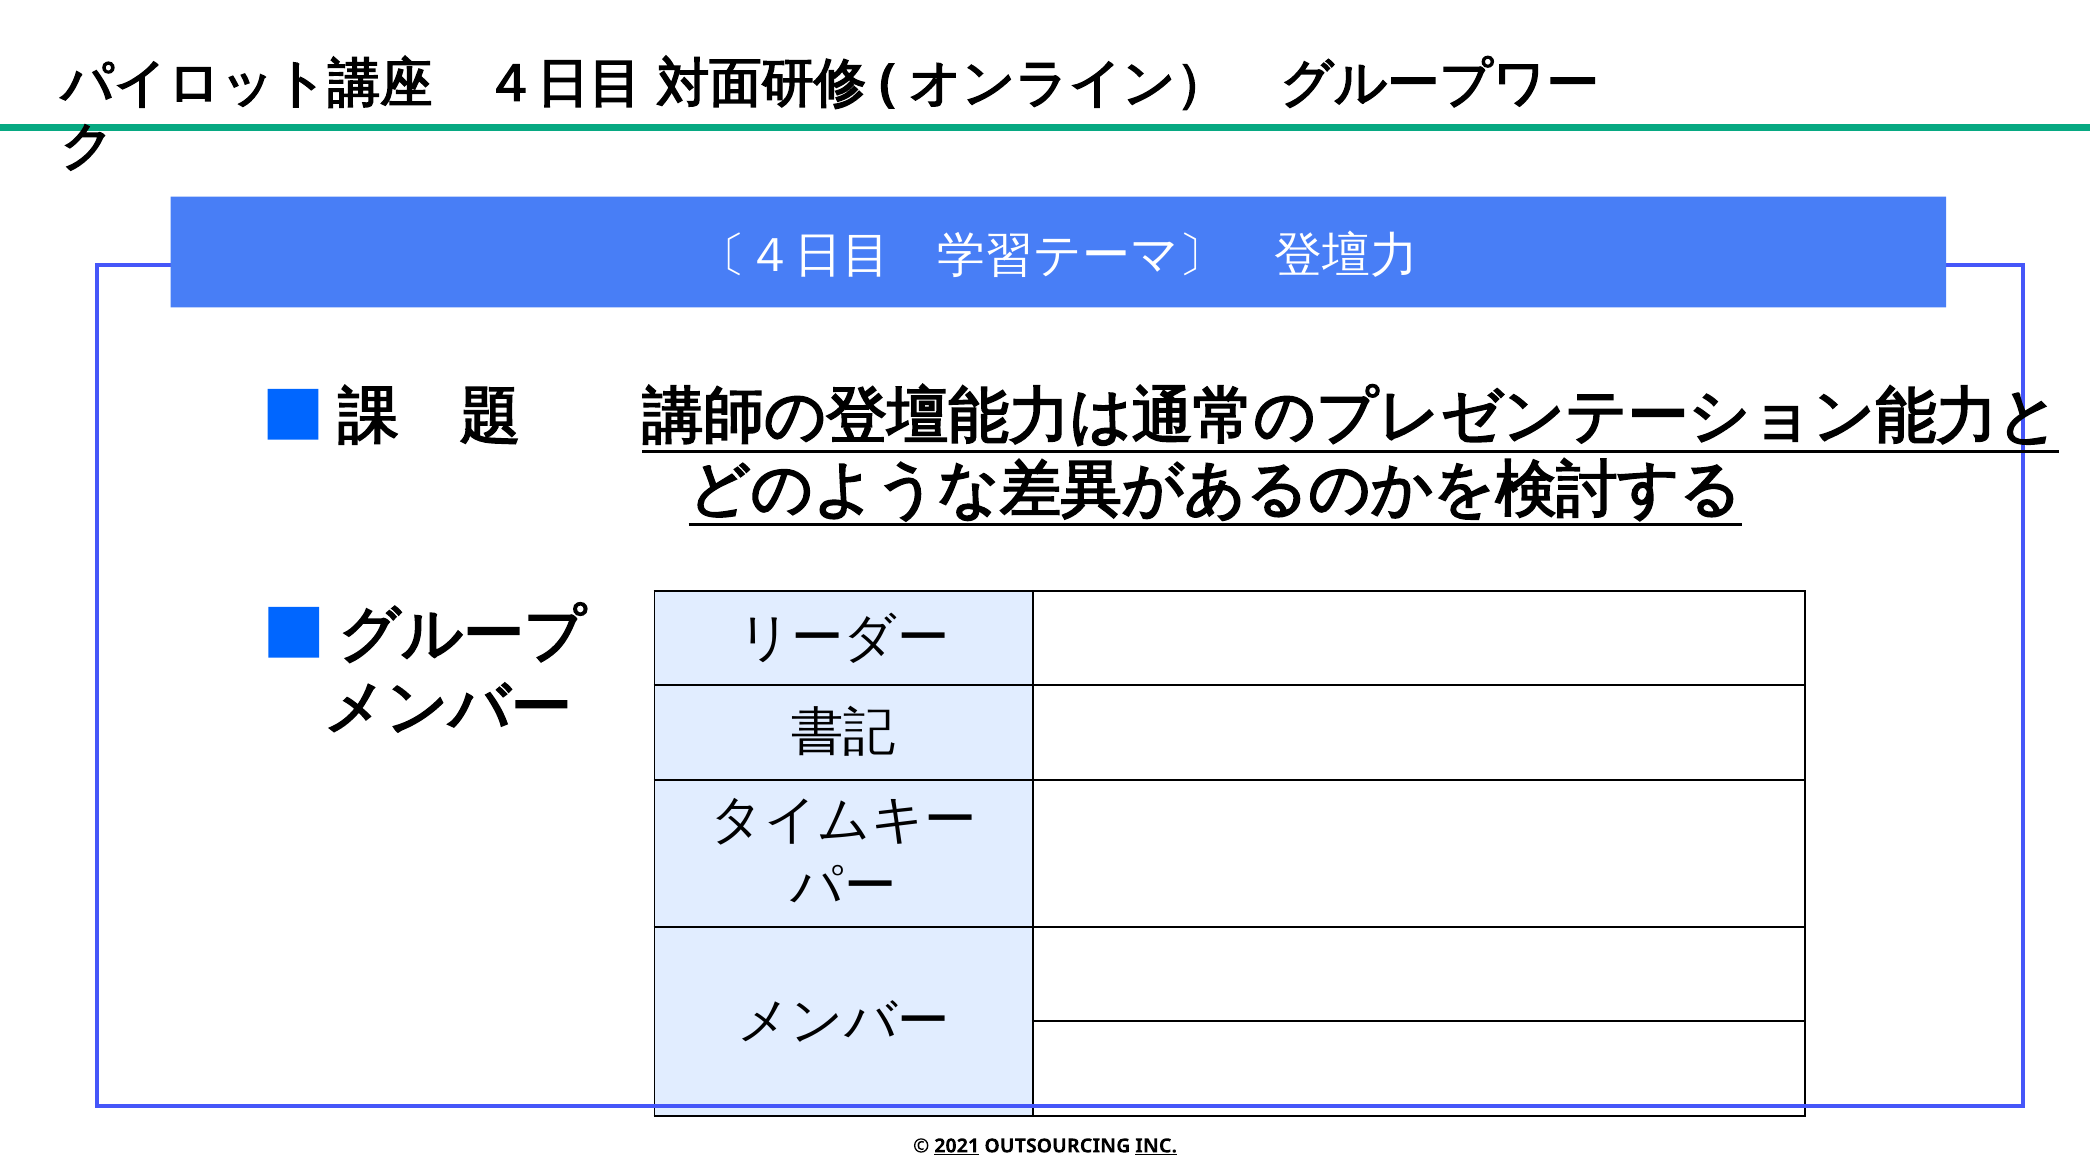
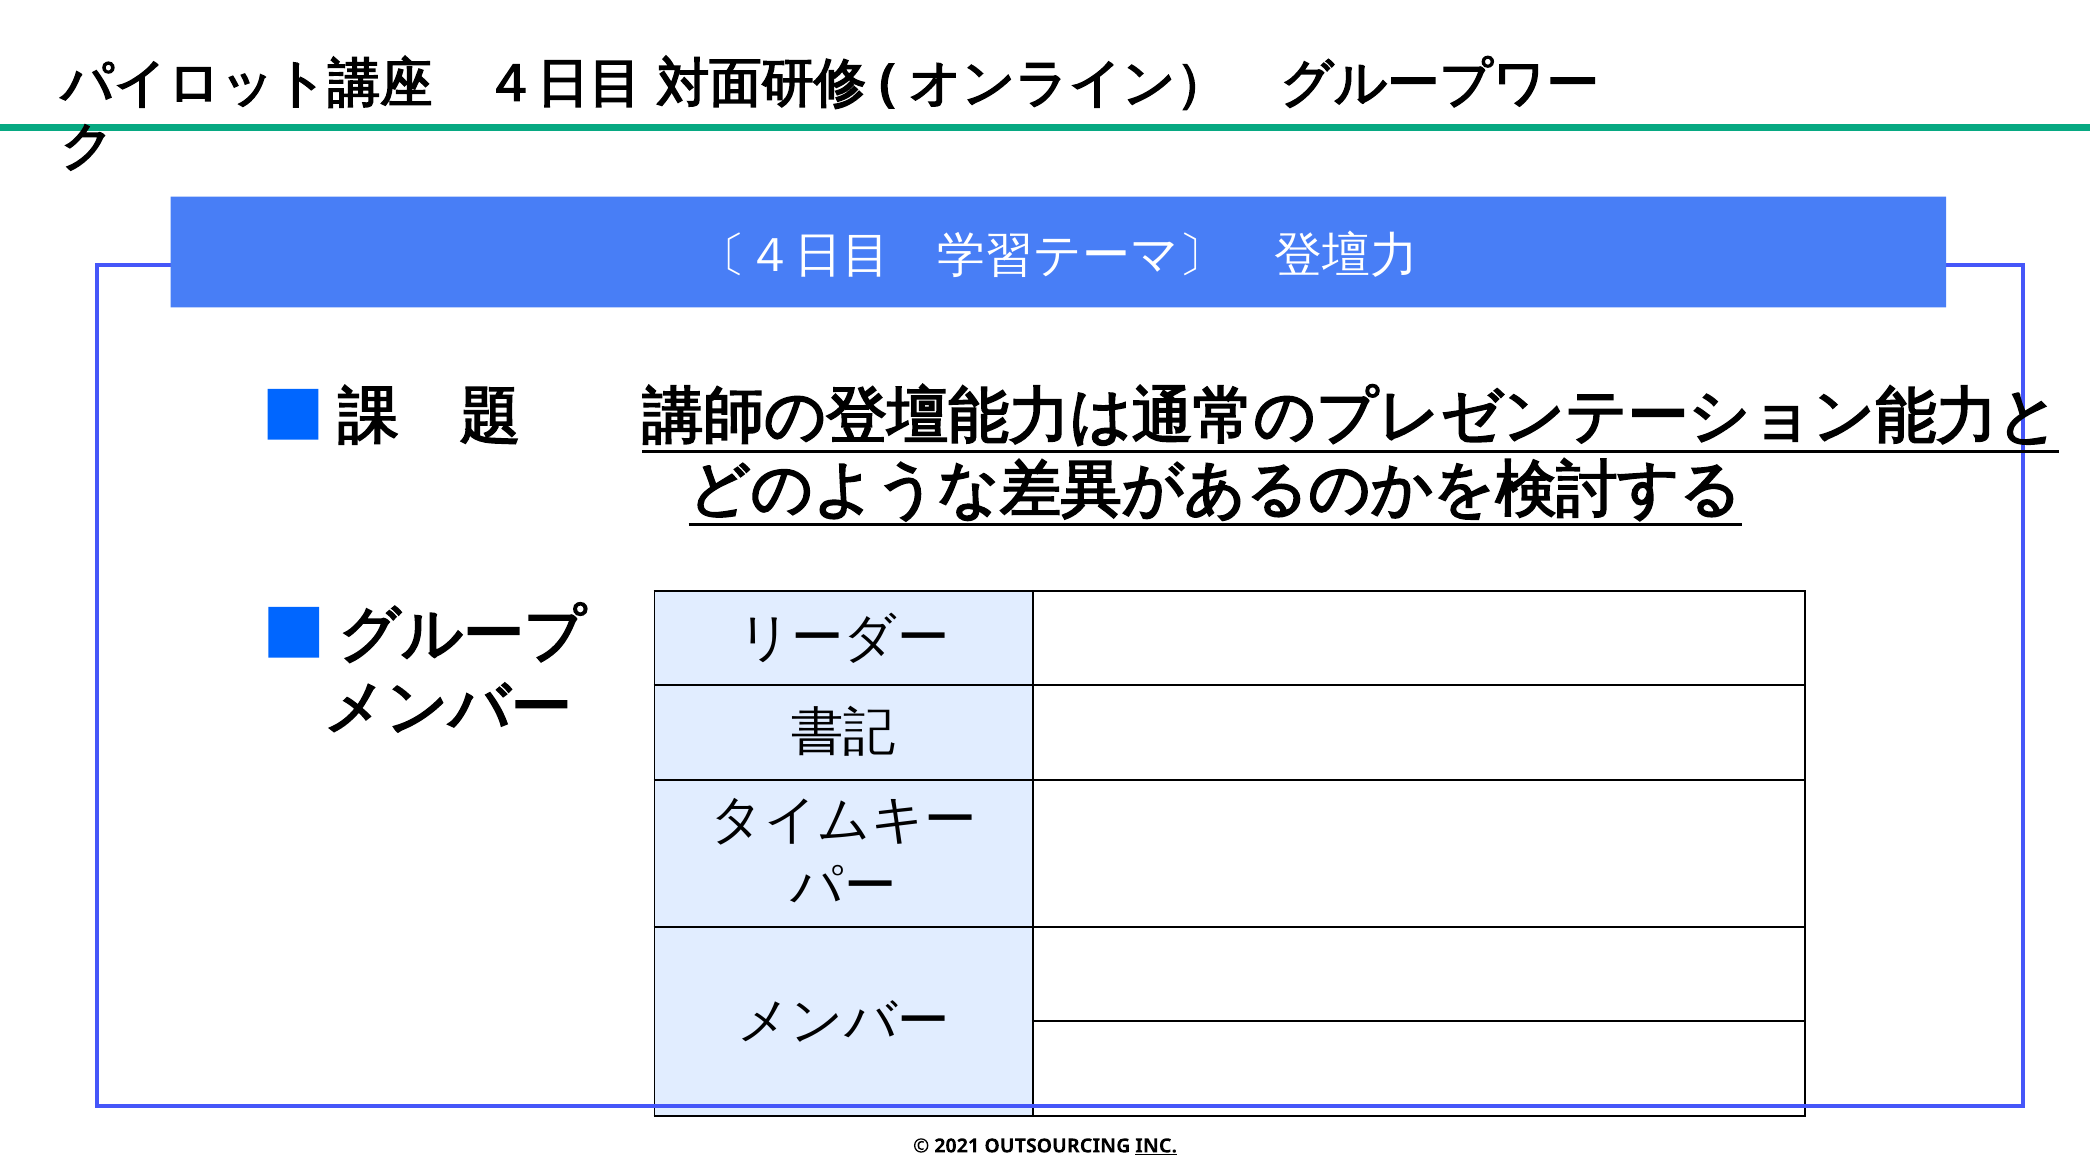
2021 underline: present -> none (957, 1146)
